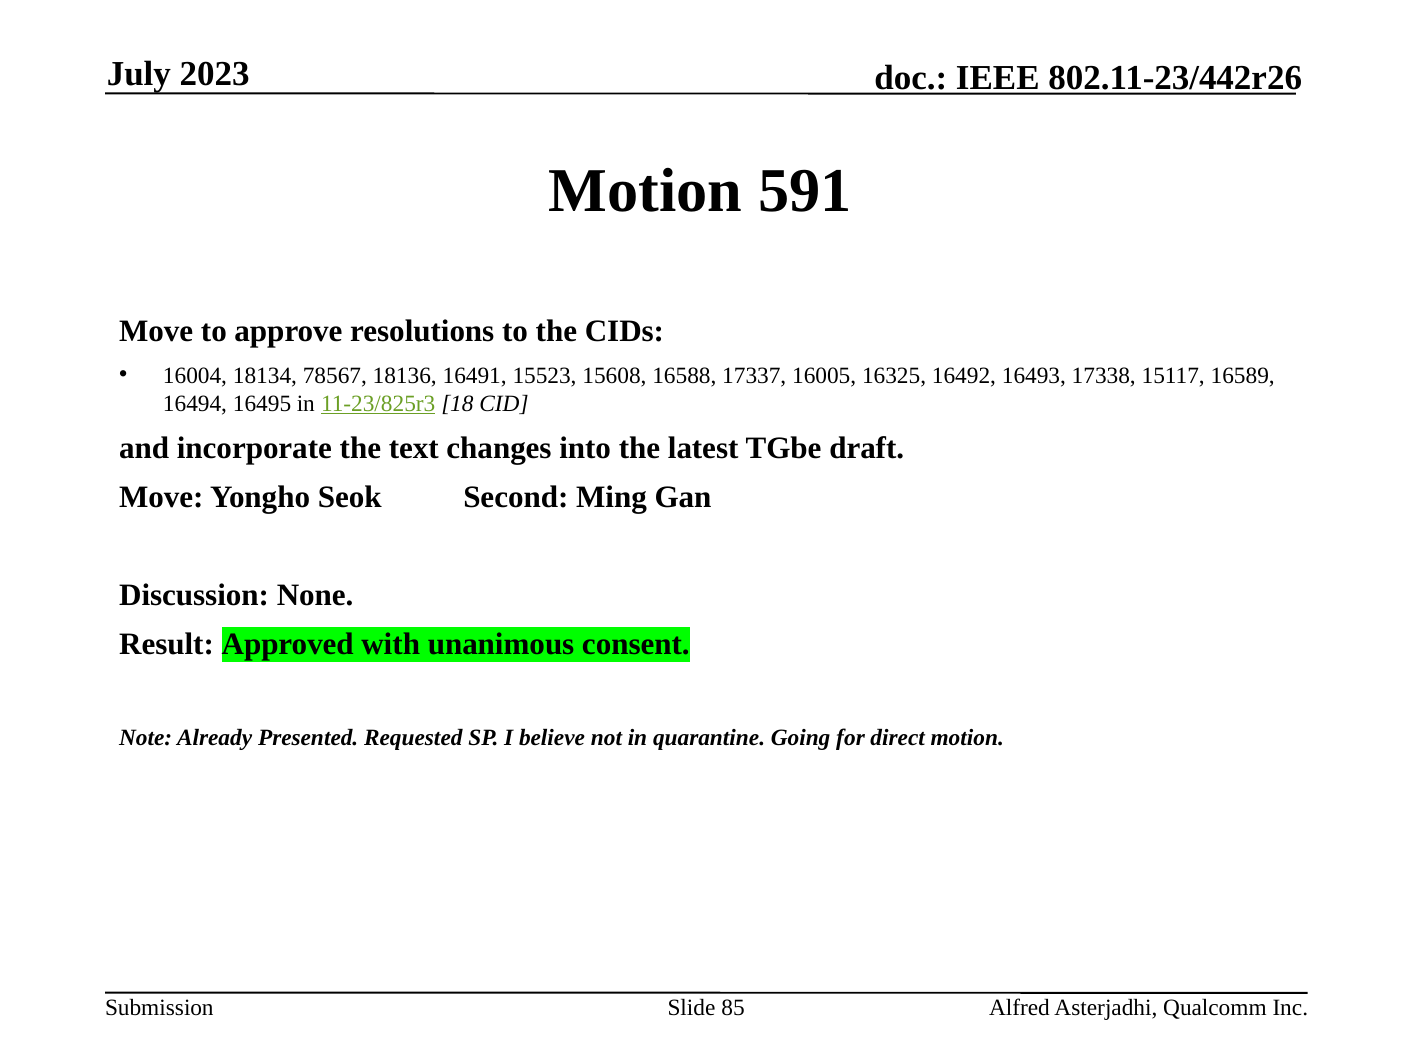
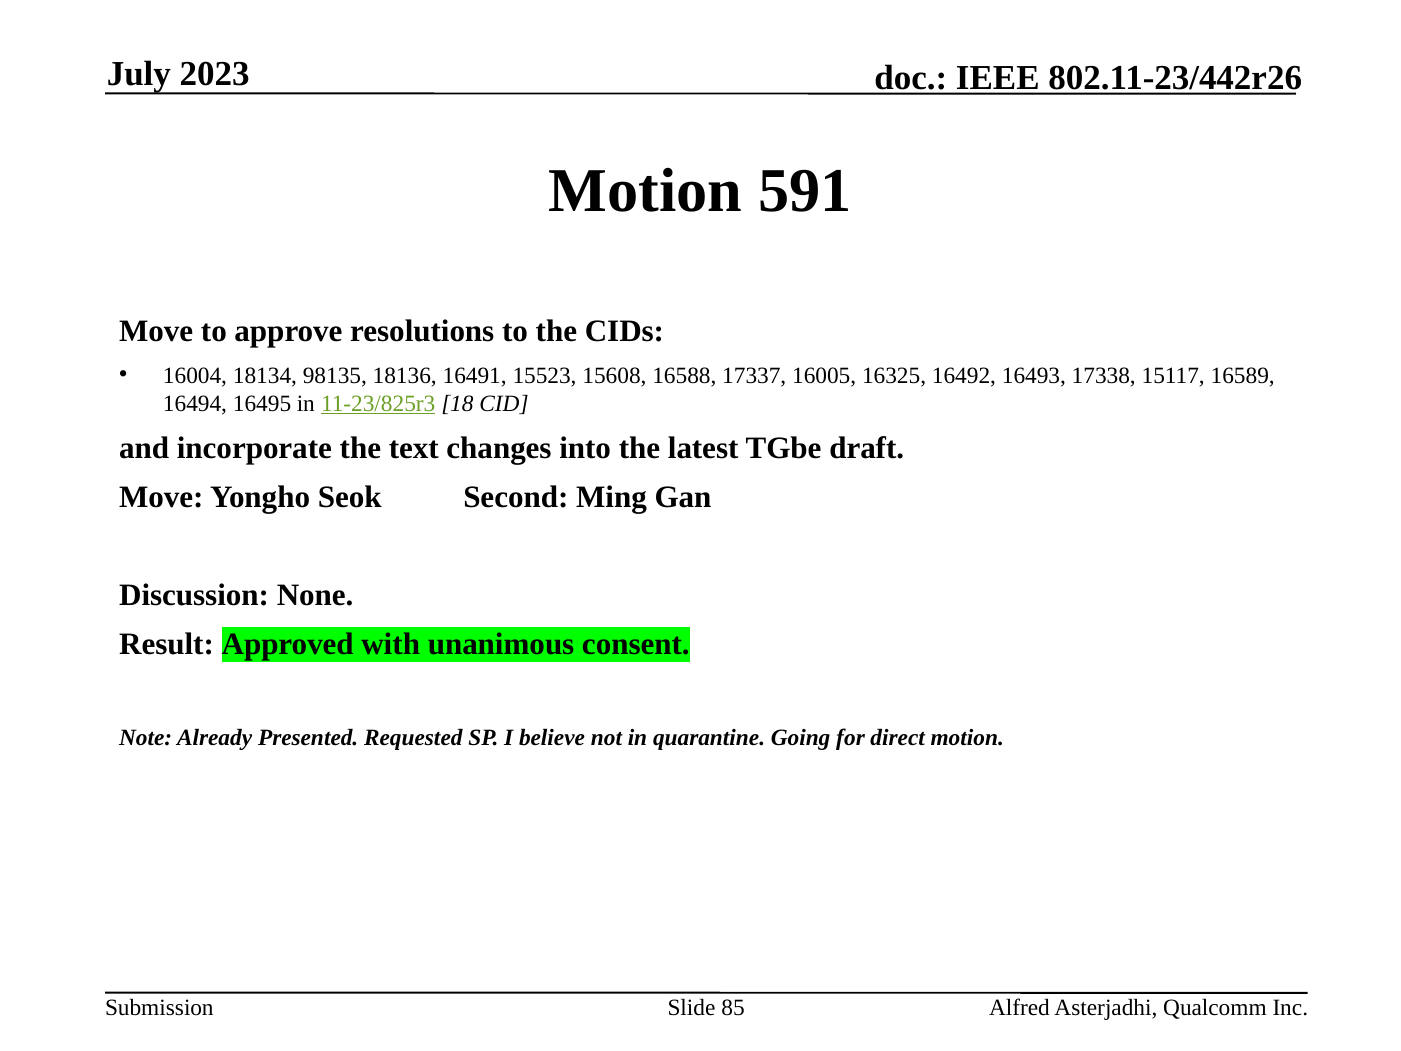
78567: 78567 -> 98135 (335, 375)
